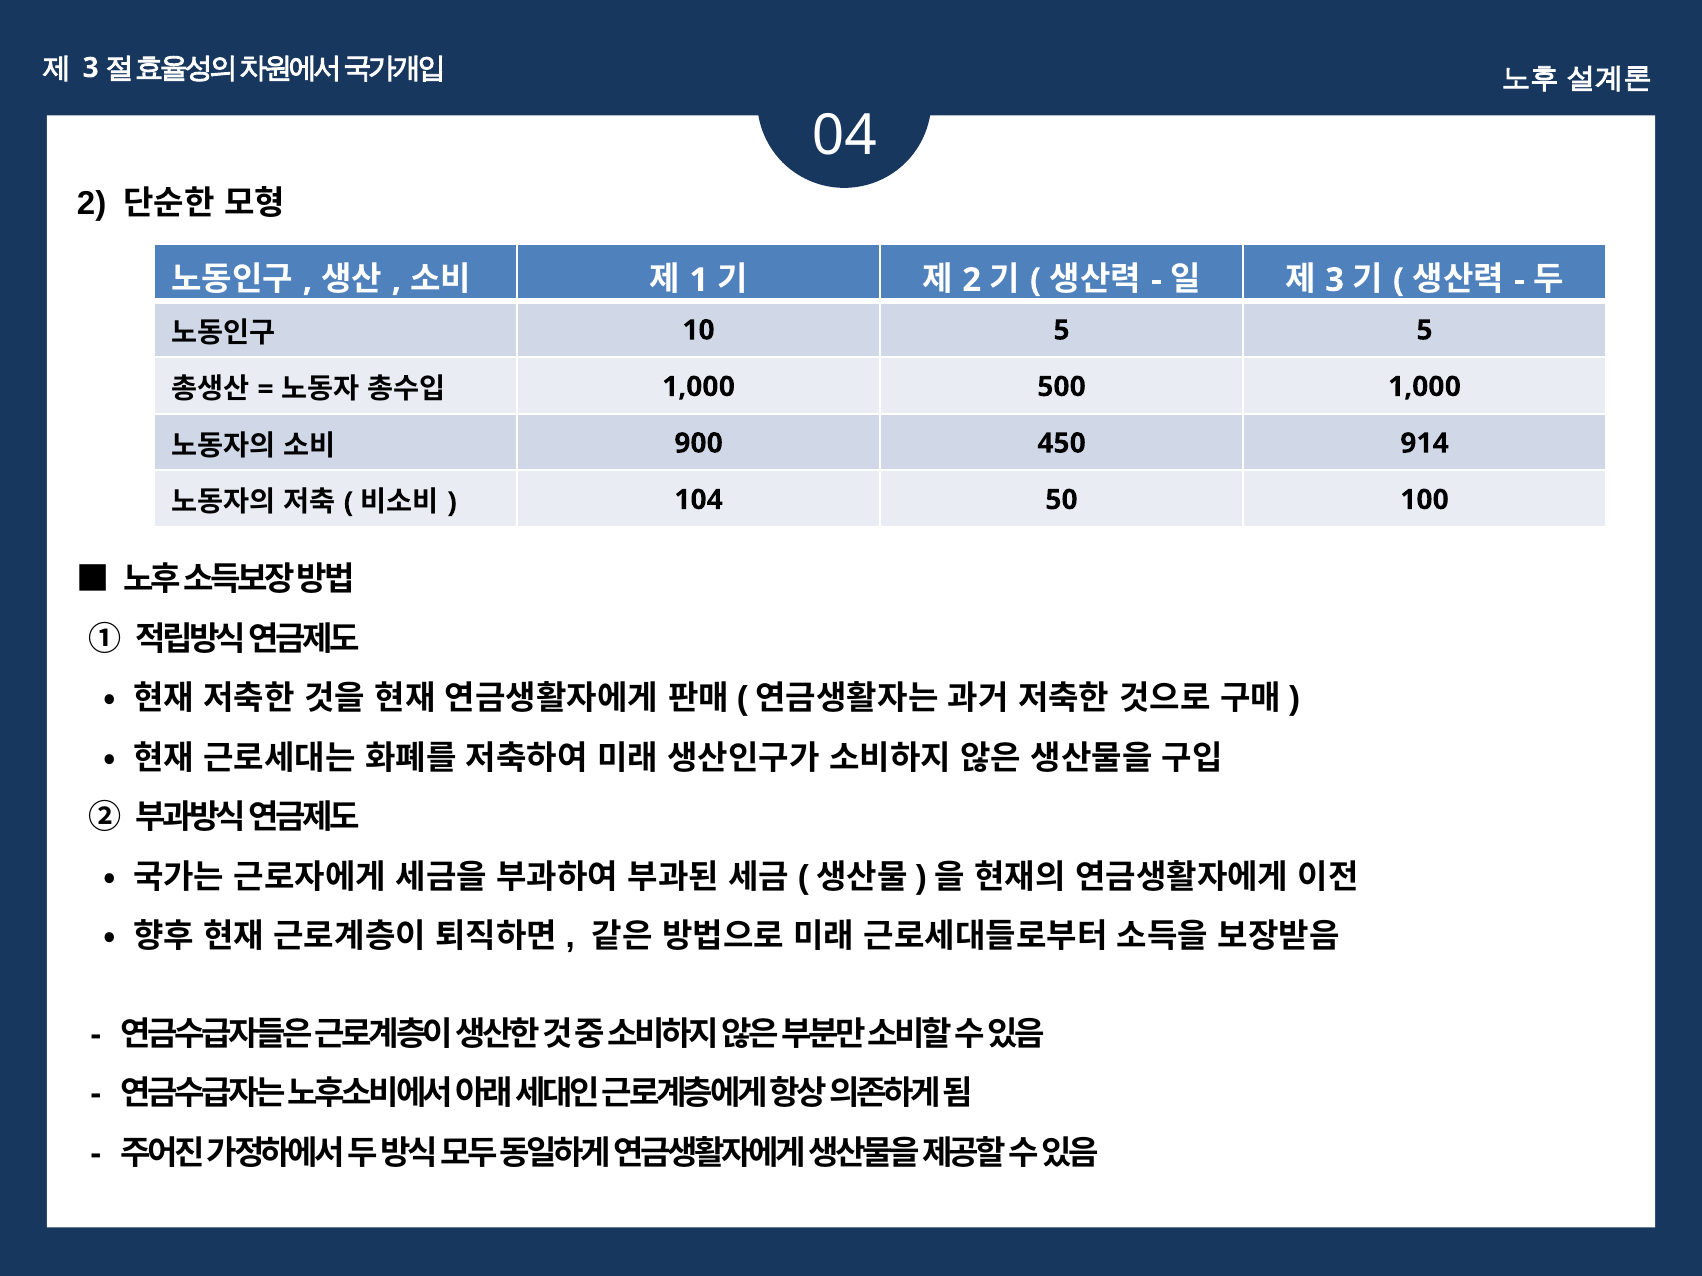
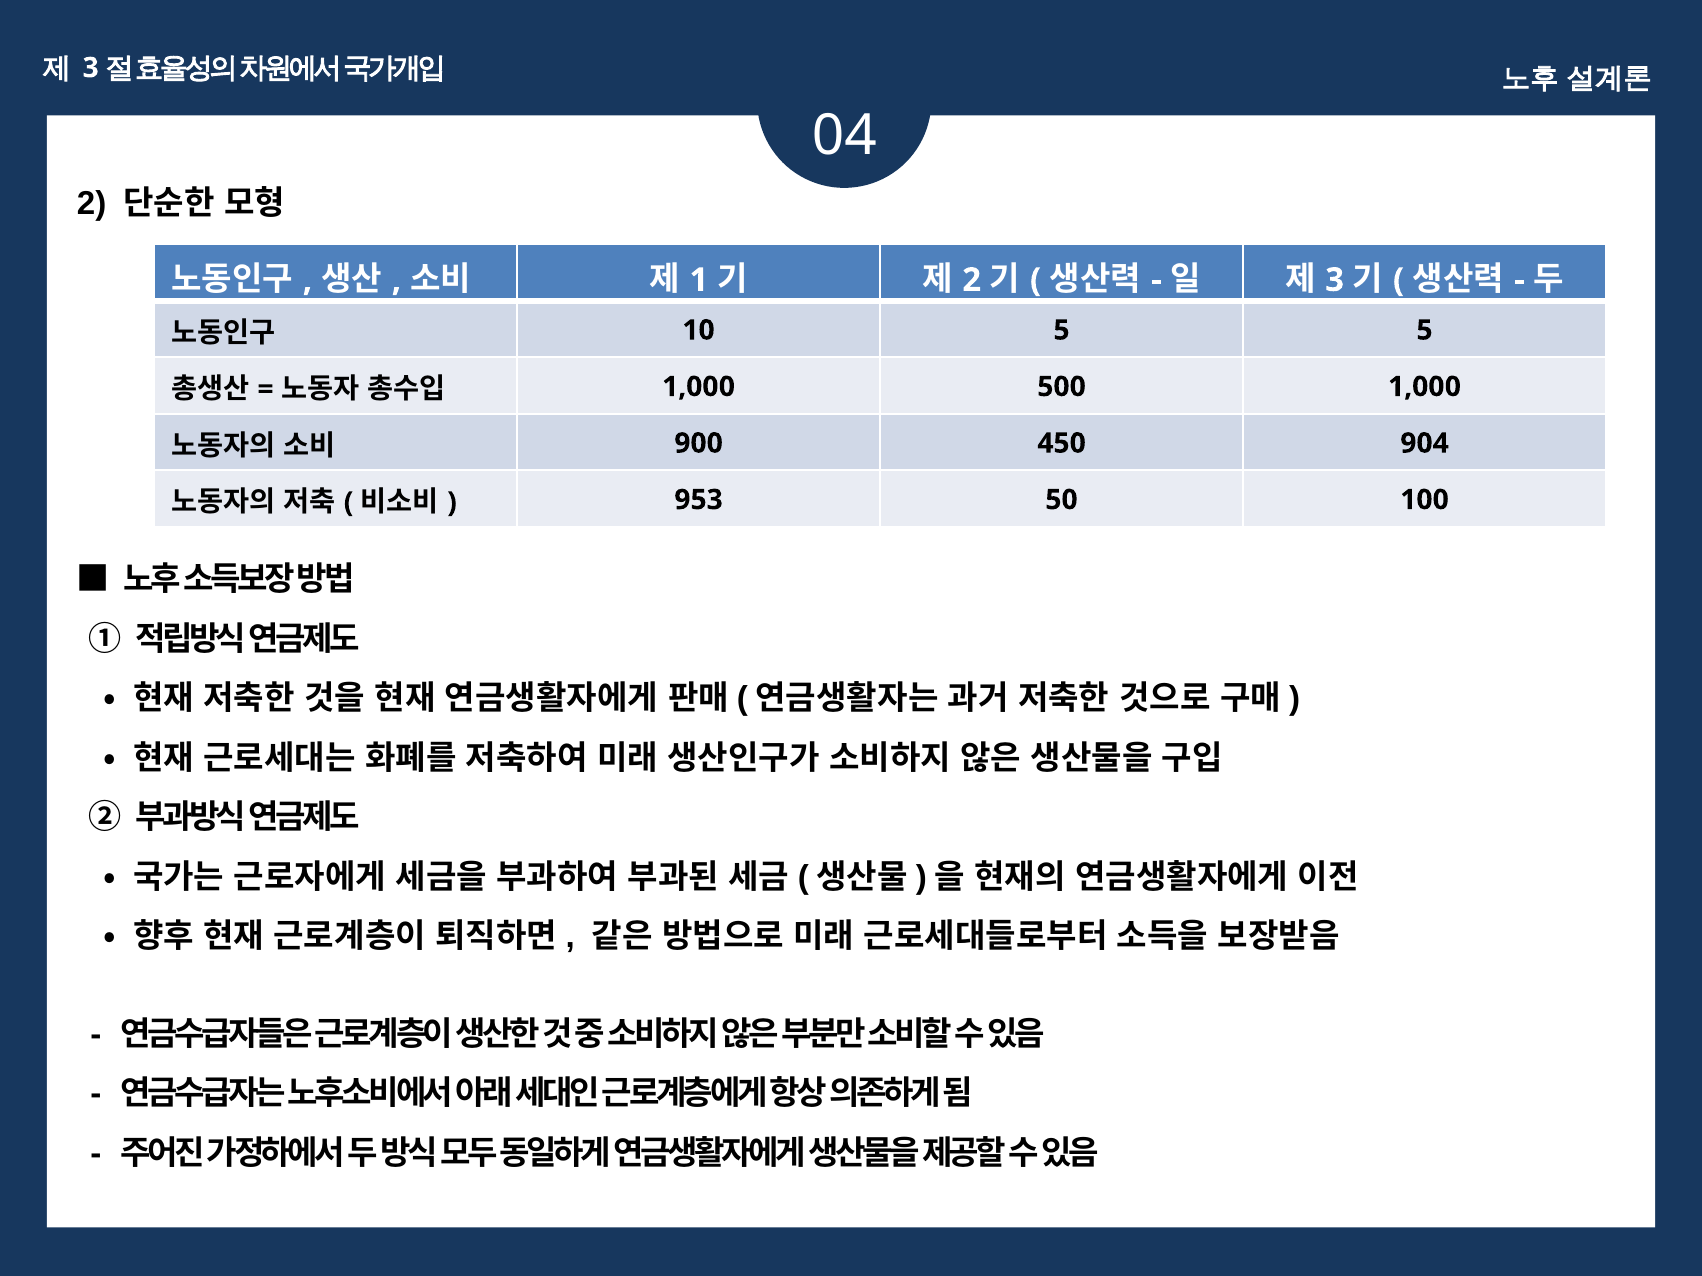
914: 914 -> 904 (1425, 443)
104: 104 -> 953 (699, 500)
